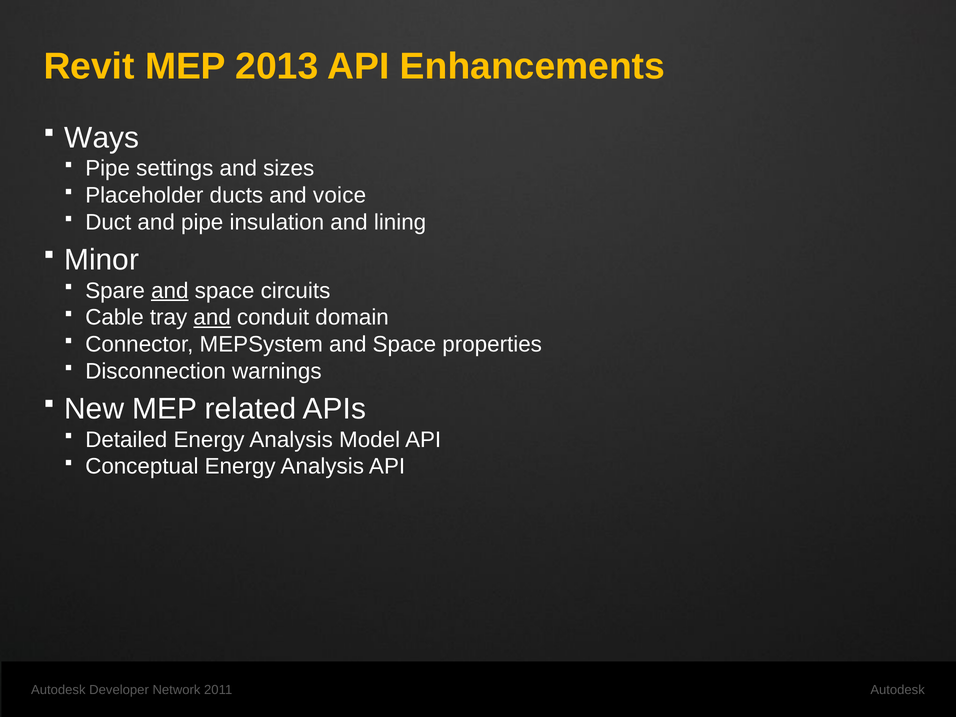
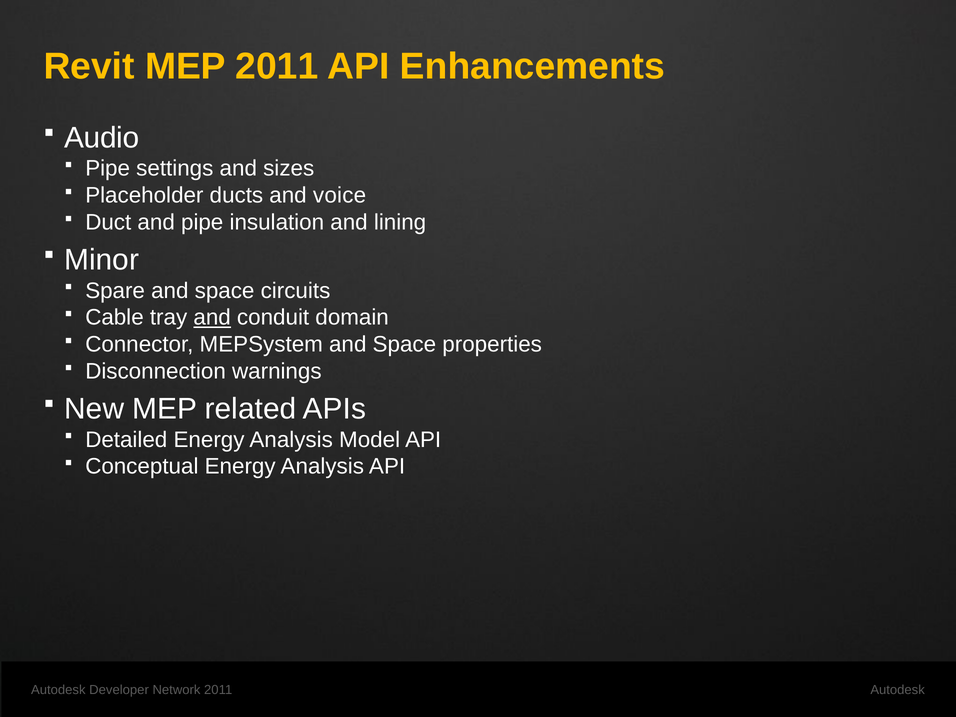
MEP 2013: 2013 -> 2011 (277, 66)
Ways: Ways -> Audio (102, 138)
and underline: present -> none (170, 291)
